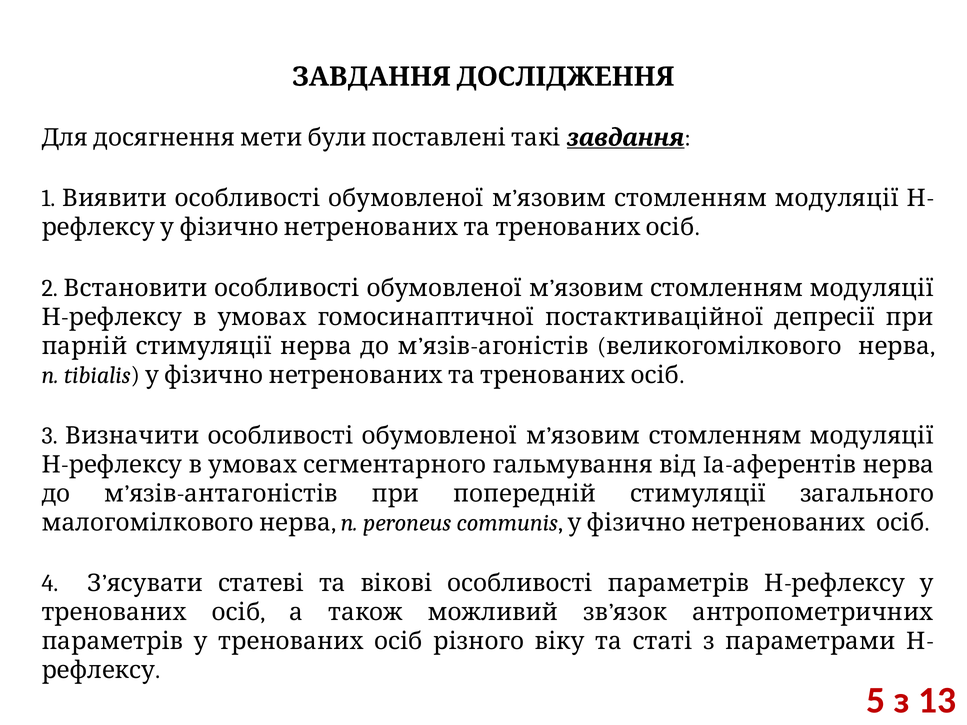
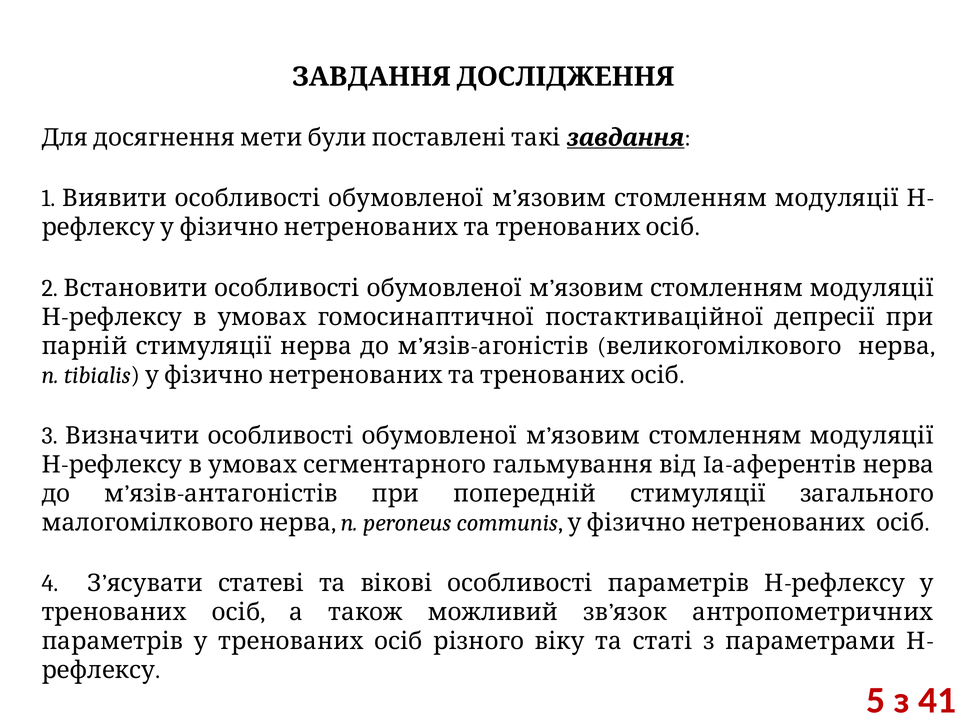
13: 13 -> 41 (937, 701)
